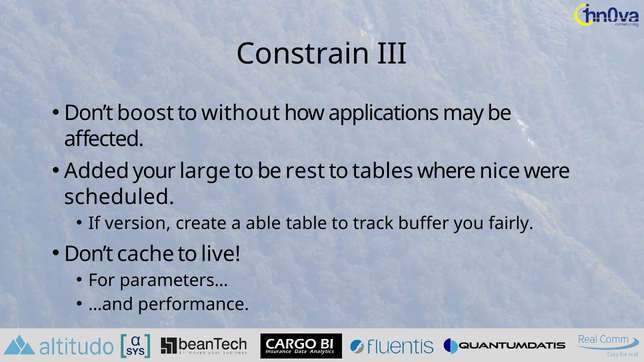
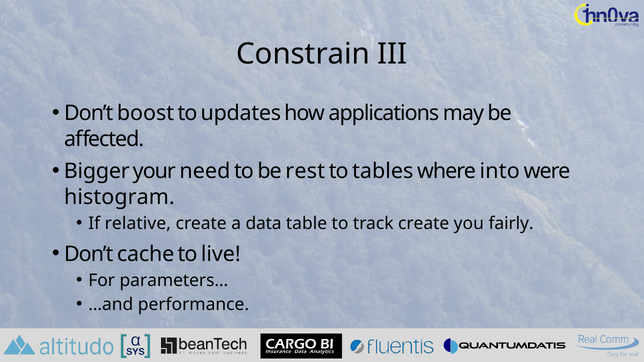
without: without -> updates (241, 113)
Added: Added -> Bigger (97, 172)
large: large -> need (205, 172)
nice: nice -> into (500, 172)
scheduled: scheduled -> histogram (119, 197)
version: version -> relative (138, 224)
able: able -> data (264, 224)
track buffer: buffer -> create (424, 224)
